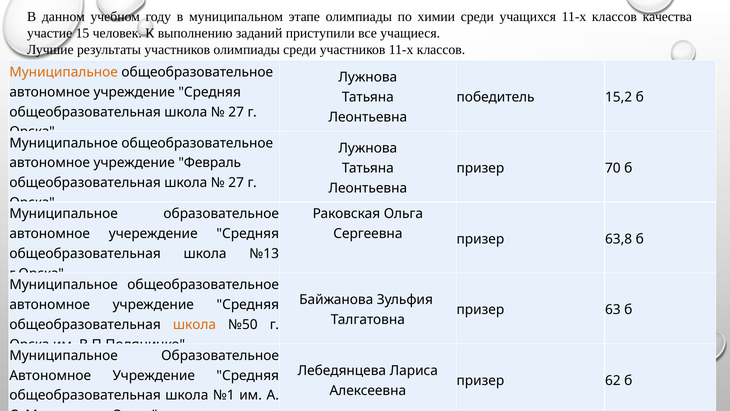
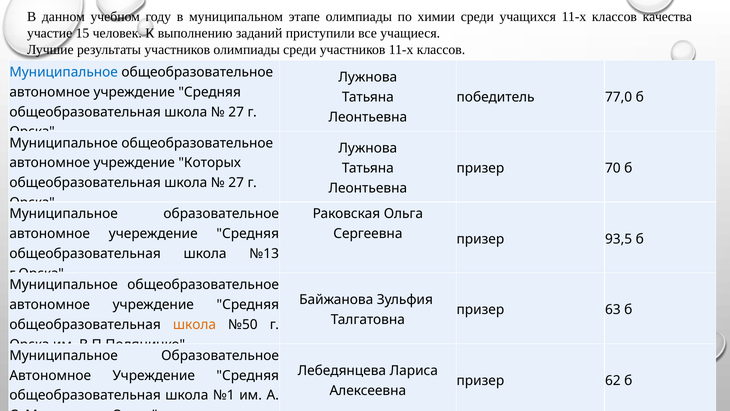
Муниципальное colour: orange -> blue (64, 72)
15,2: 15,2 -> 77,0 (619, 97)
Февраль: Февраль -> Которых (210, 163)
63,8: 63,8 -> 93,5 (619, 239)
